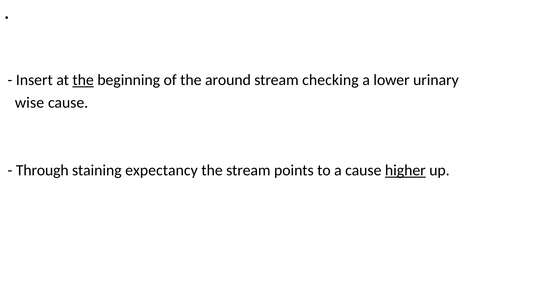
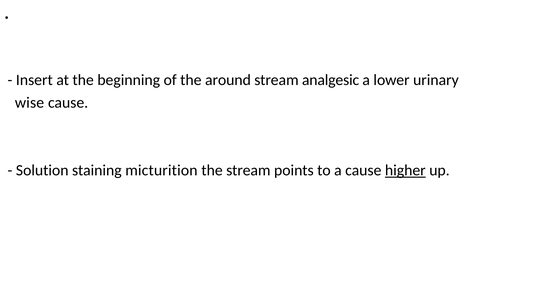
the underline: present -> none (83, 80)
checking: checking -> analgesic (331, 80)
Through: Through -> Solution (42, 170)
expectancy: expectancy -> micturition (161, 170)
